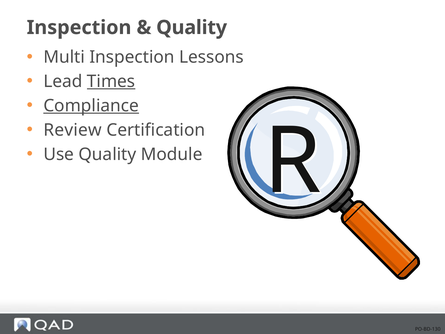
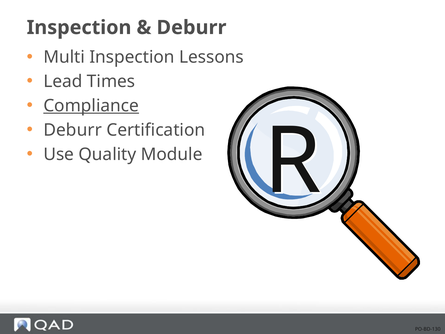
Quality: Quality -> Deburr (191, 28)
Times underline: present -> none (111, 81)
Review: Review -> Deburr (73, 130)
